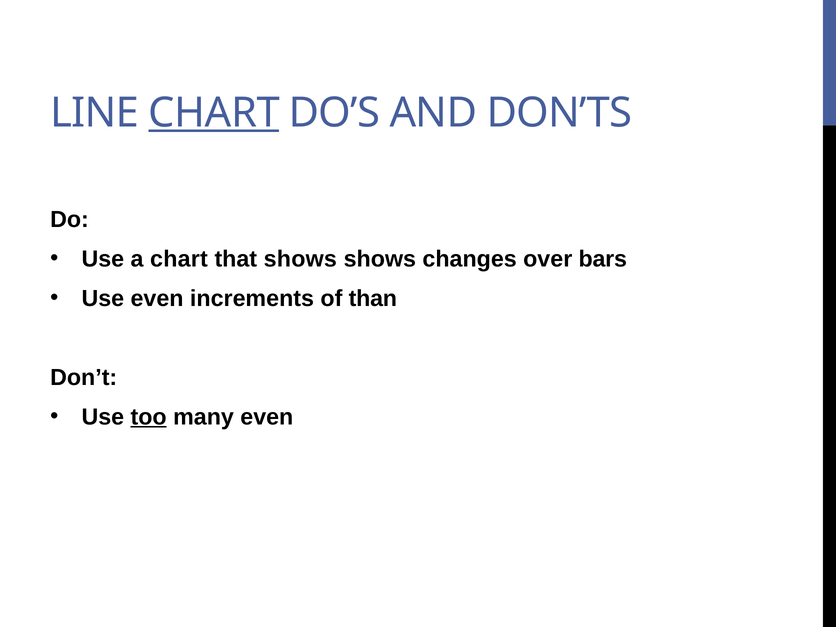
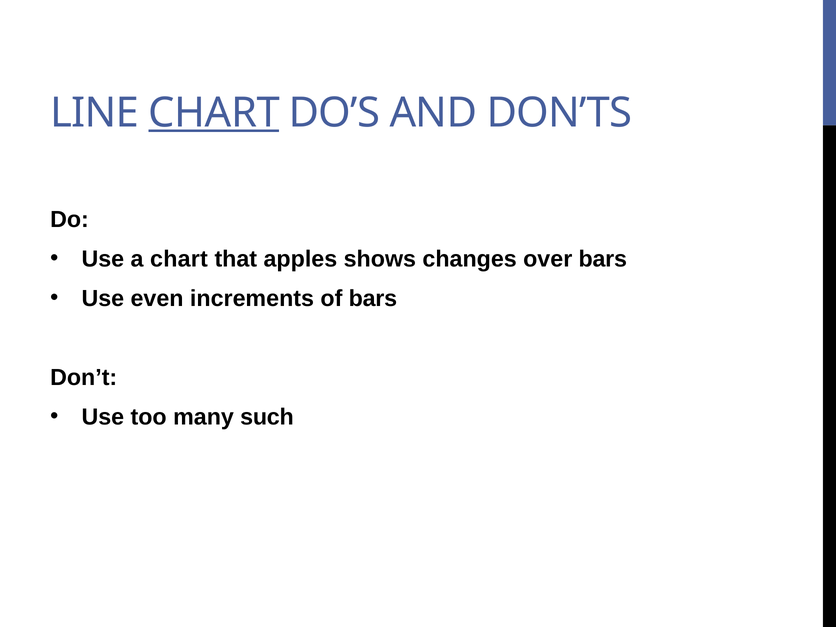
that shows: shows -> apples (300, 259)
of than: than -> bars (373, 298)
too underline: present -> none (149, 417)
many even: even -> such (267, 417)
